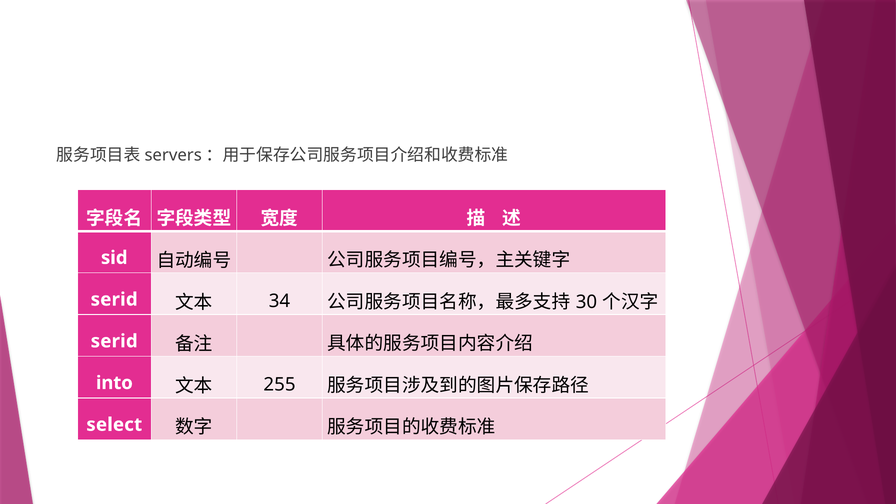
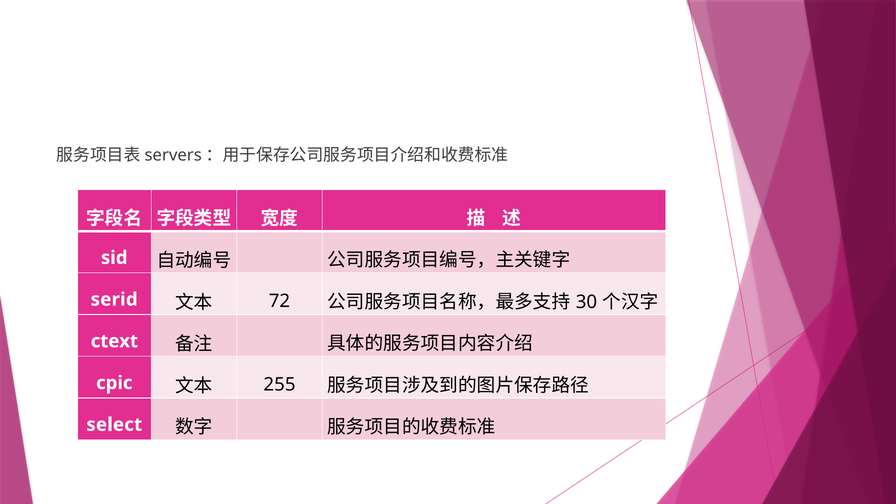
34: 34 -> 72 (279, 301)
serid: serid -> ctext (114, 341)
into: into -> cpic (114, 383)
